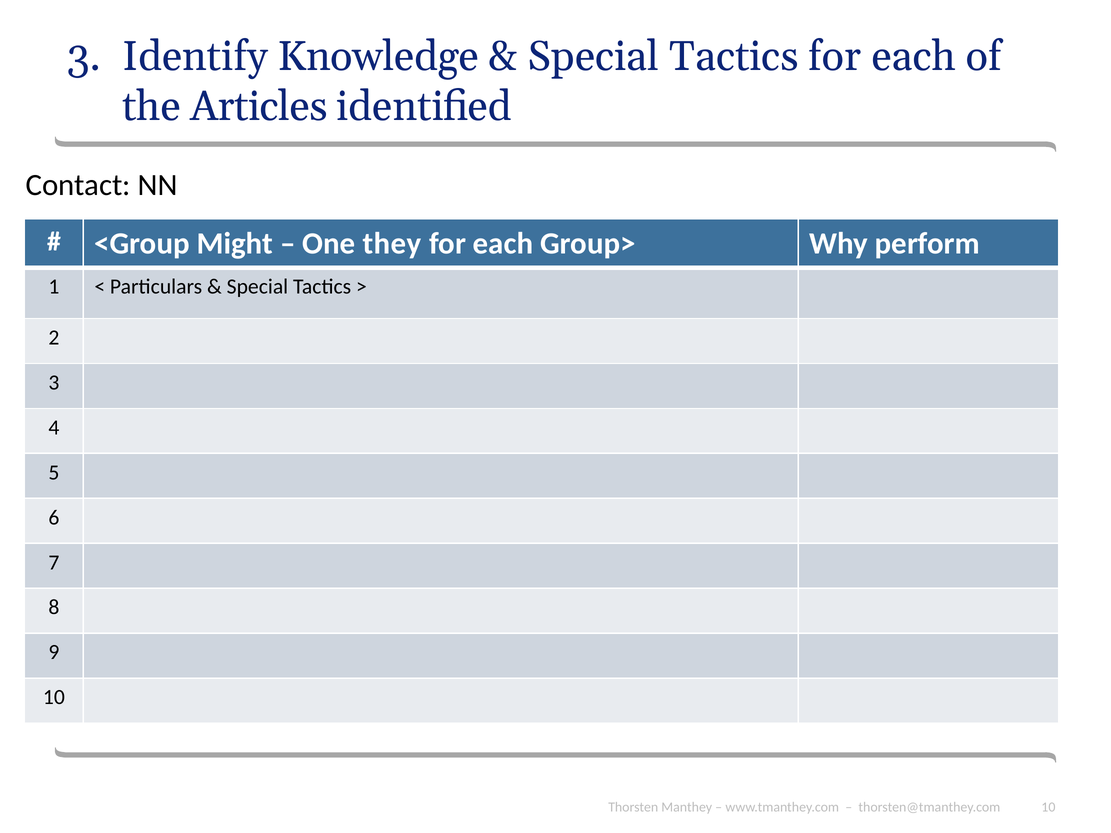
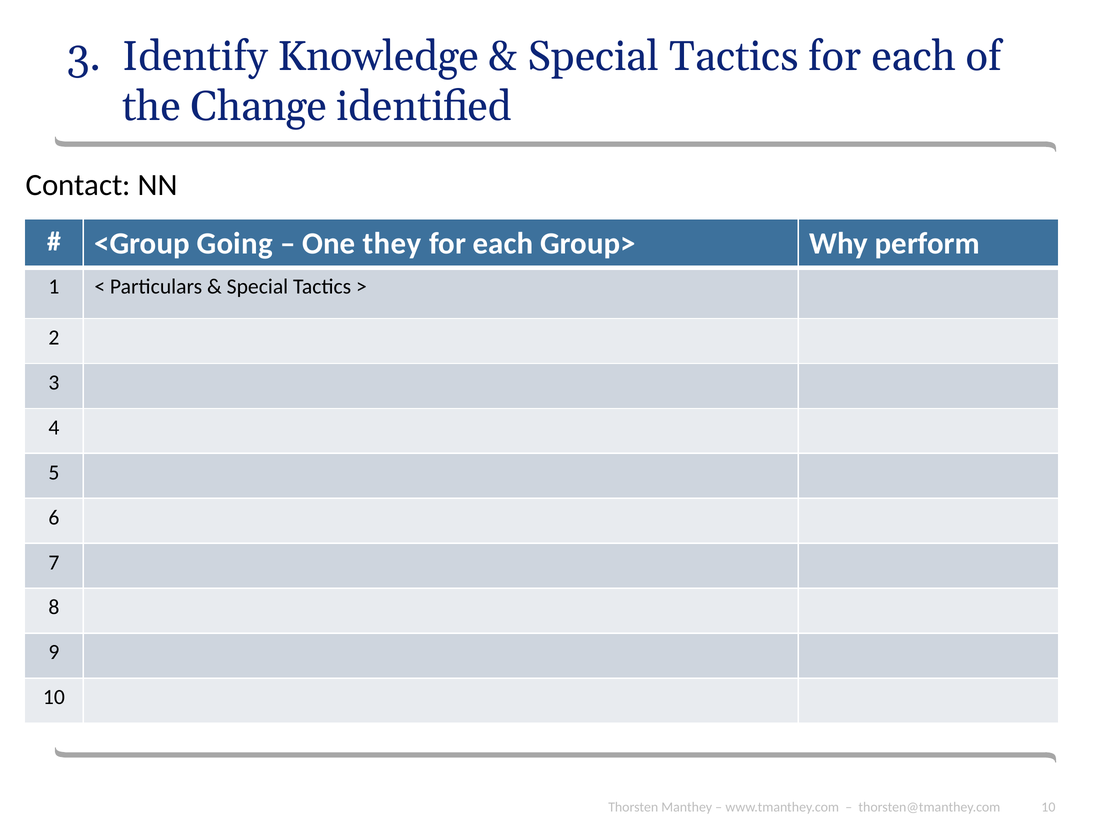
Articles: Articles -> Change (259, 107)
Might: Might -> Going (235, 244)
